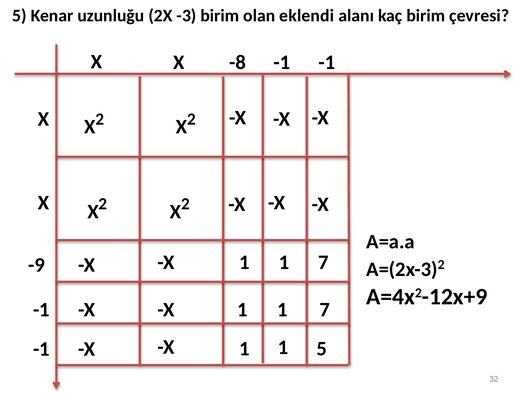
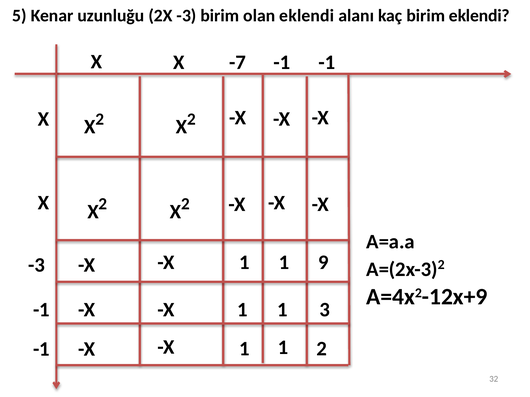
birim çevresi: çevresi -> eklendi (479, 16)
-8: -8 -> -7 (237, 63)
7: 7 -> 9 (323, 263)
-9: -9 -> -3 (36, 265)
7: 7 -> 3 (325, 310)
1 5: 5 -> 2 (322, 349)
